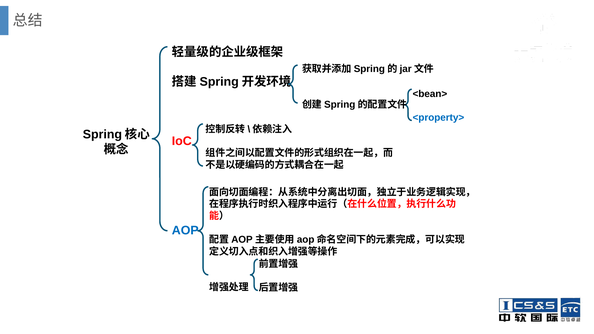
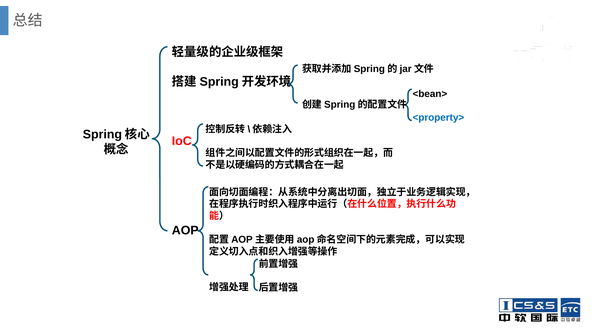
AOP colour: blue -> black (185, 230)
